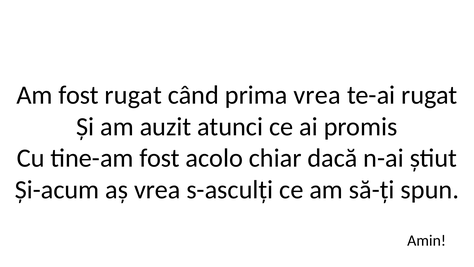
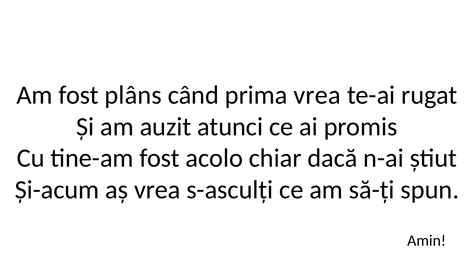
fost rugat: rugat -> plâns (133, 95)
